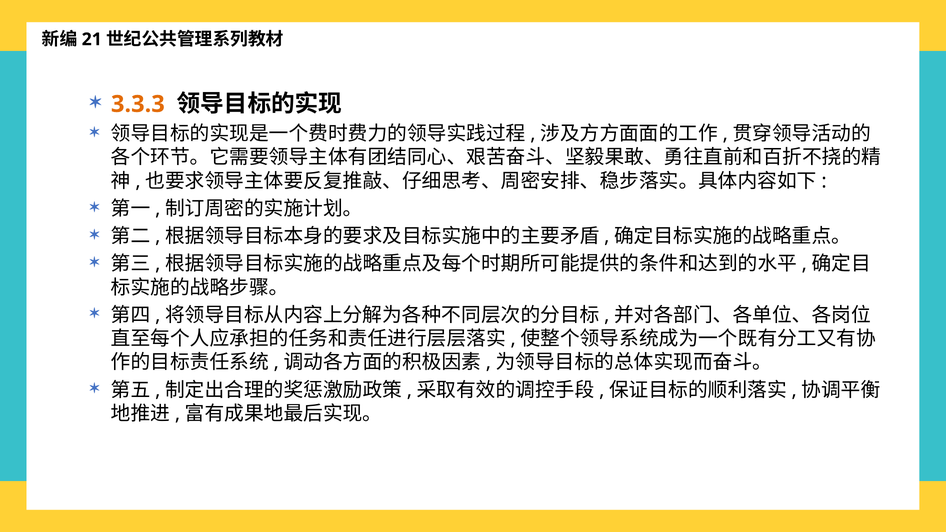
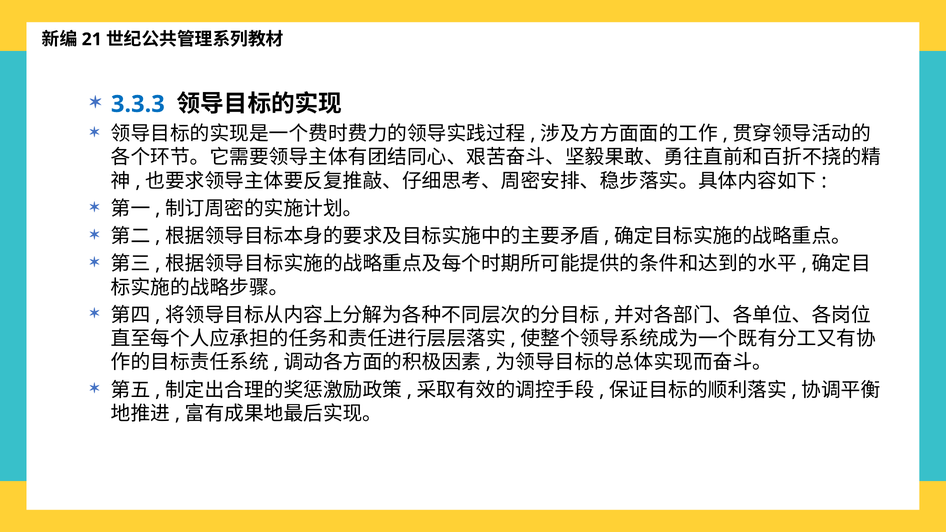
3.3.3 colour: orange -> blue (138, 104)
